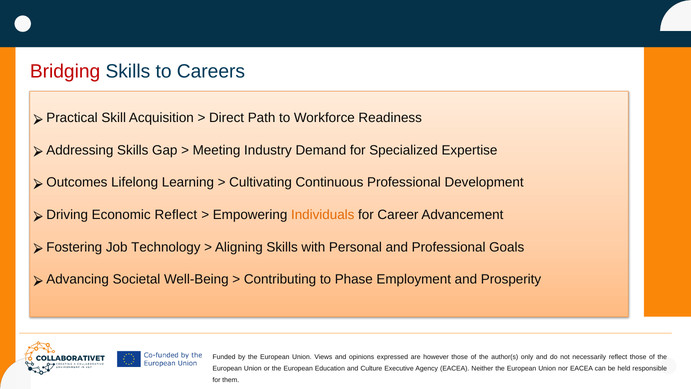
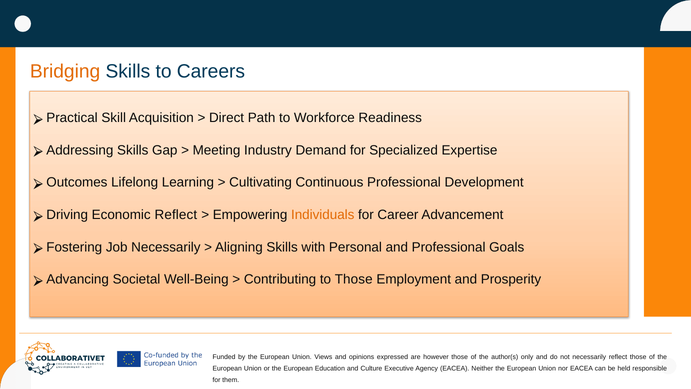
Bridging colour: red -> orange (65, 71)
Job Technology: Technology -> Necessarily (166, 247)
to Phase: Phase -> Those (354, 279)
